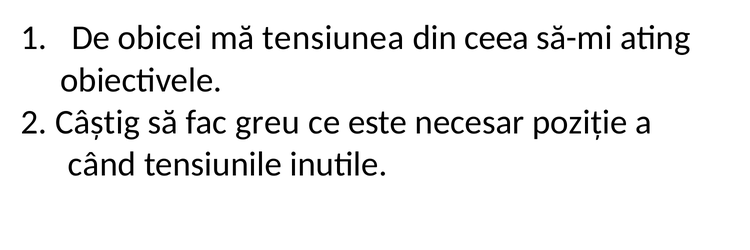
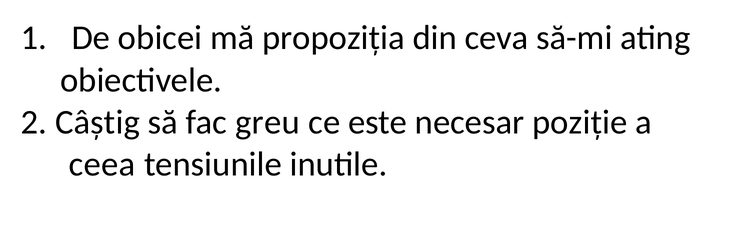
tensiunea: tensiunea -> propoziția (334, 38)
ceea: ceea -> ceva (497, 38)
când: când -> ceea (102, 164)
